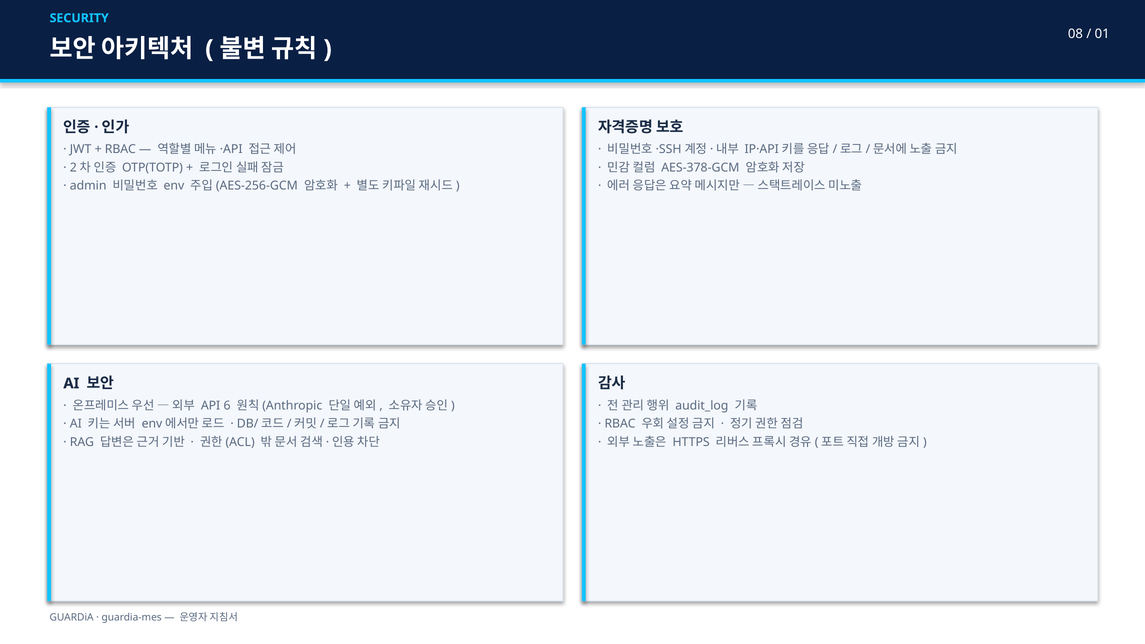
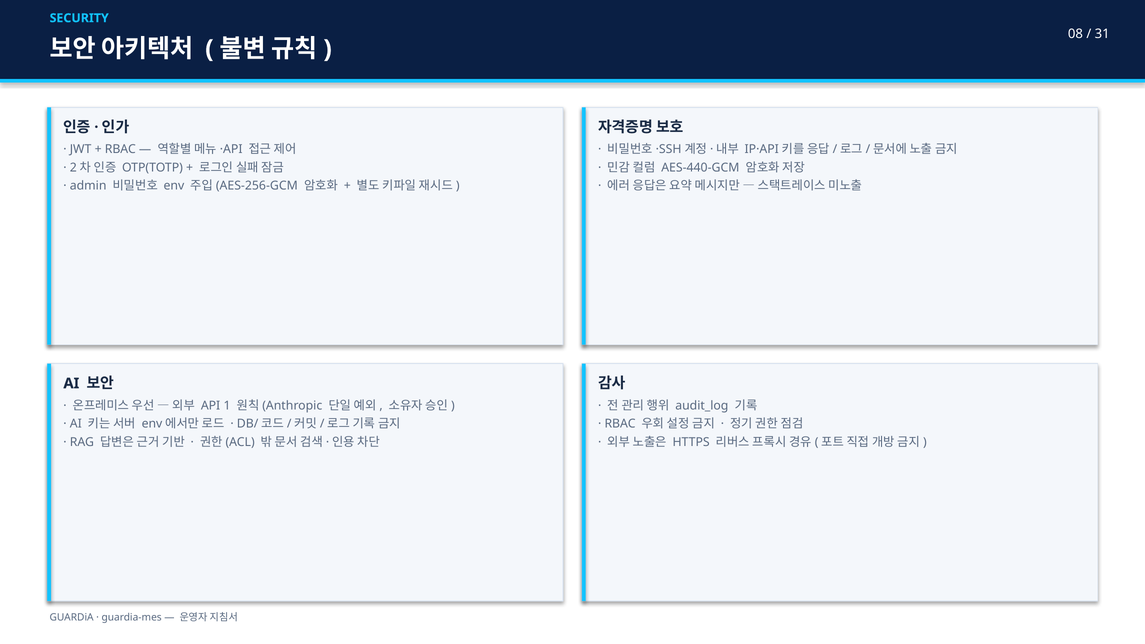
01: 01 -> 31 (1102, 34)
AES-378-GCM: AES-378-GCM -> AES-440-GCM (700, 168)
6: 6 -> 1 (227, 406)
